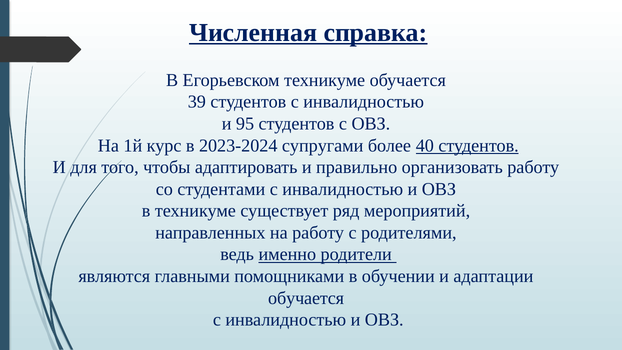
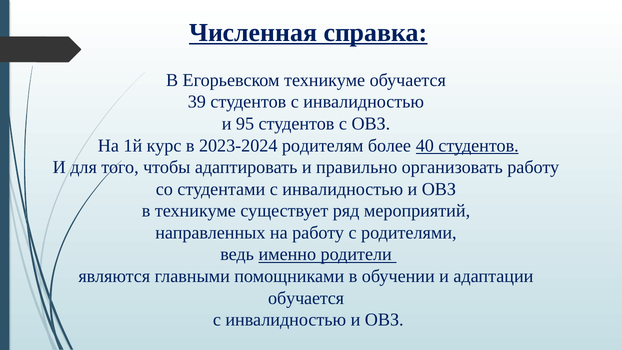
супругами: супругами -> родителям (323, 145)
